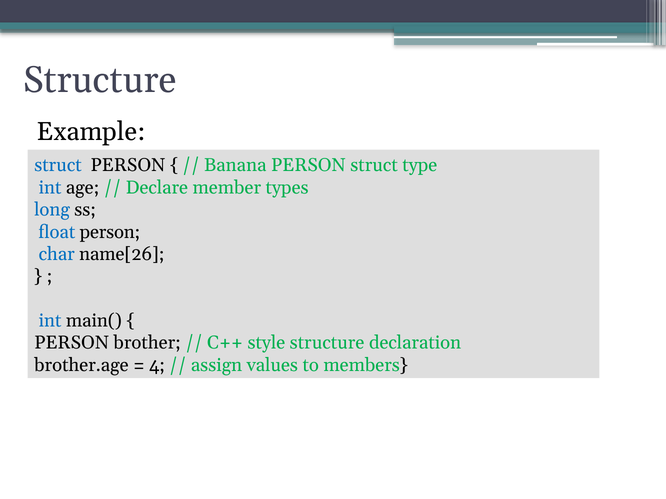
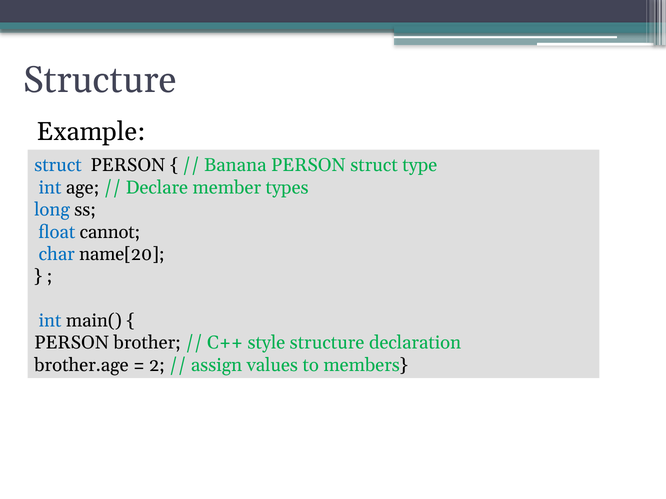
float person: person -> cannot (110, 232)
name[26: name[26 -> name[20 (122, 254)
4: 4 -> 2 (157, 365)
